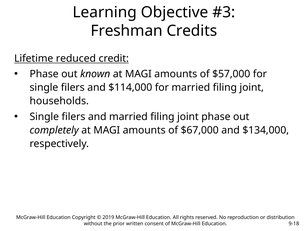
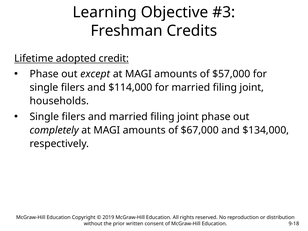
reduced: reduced -> adopted (76, 58)
known: known -> except (95, 74)
